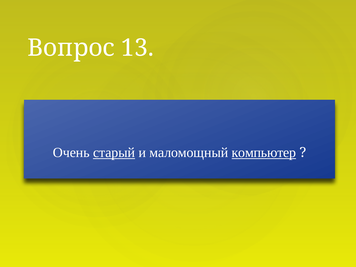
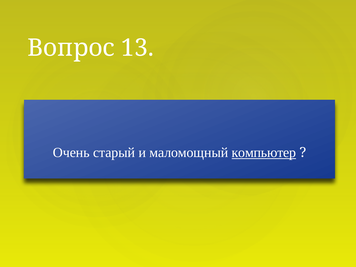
старый underline: present -> none (114, 153)
